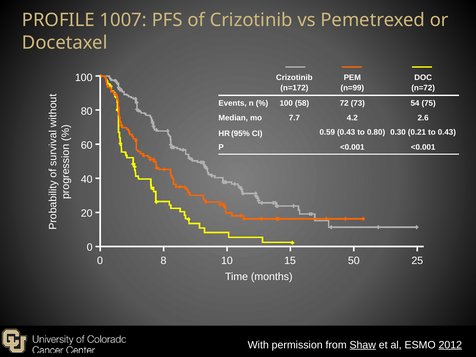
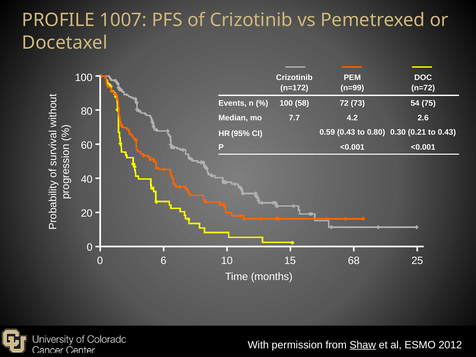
8: 8 -> 6 (163, 261)
50: 50 -> 68 (354, 261)
2012 underline: present -> none (450, 345)
